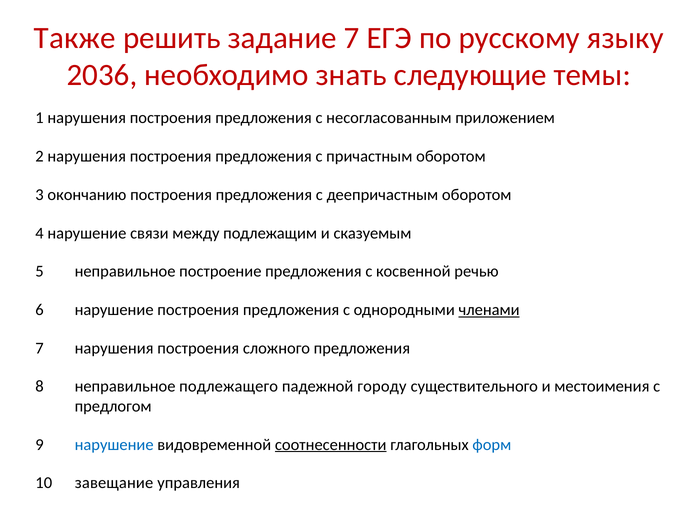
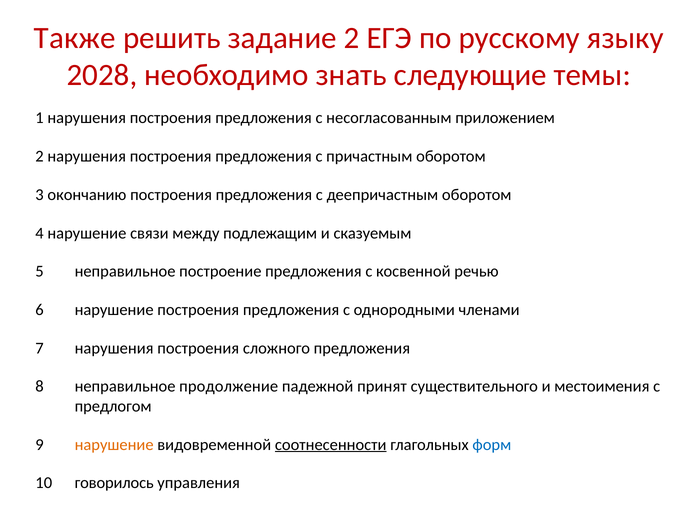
задание 7: 7 -> 2 (352, 38)
2036: 2036 -> 2028 (102, 75)
членами underline: present -> none (489, 310)
подлежащего: подлежащего -> продолжение (229, 387)
городу: городу -> принят (382, 387)
нарушение colour: blue -> orange (114, 445)
завещание: завещание -> говорилось (114, 483)
